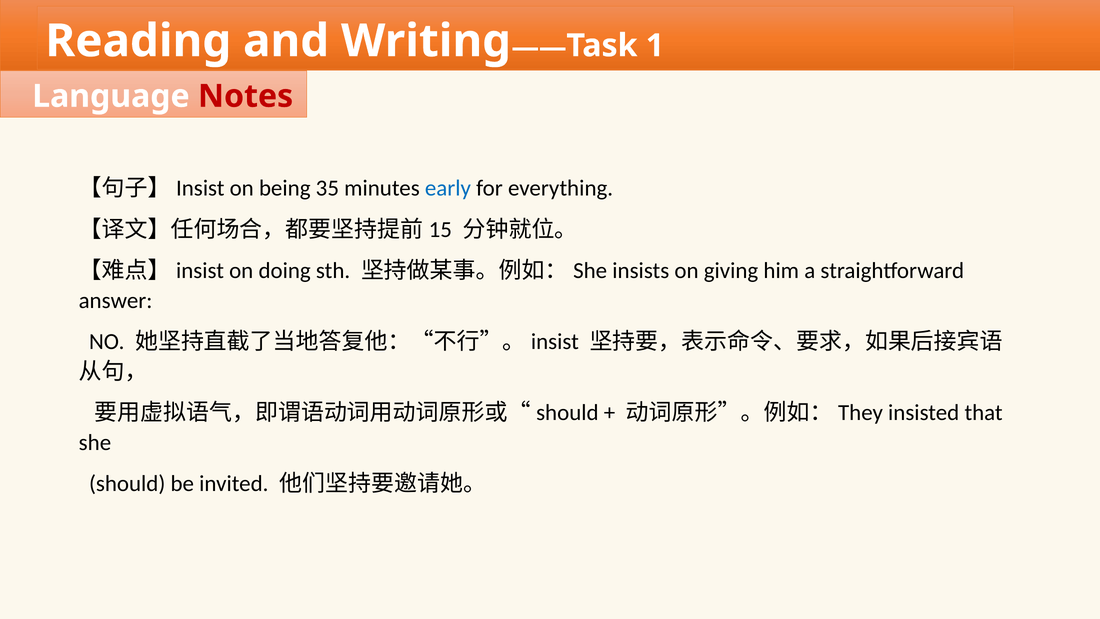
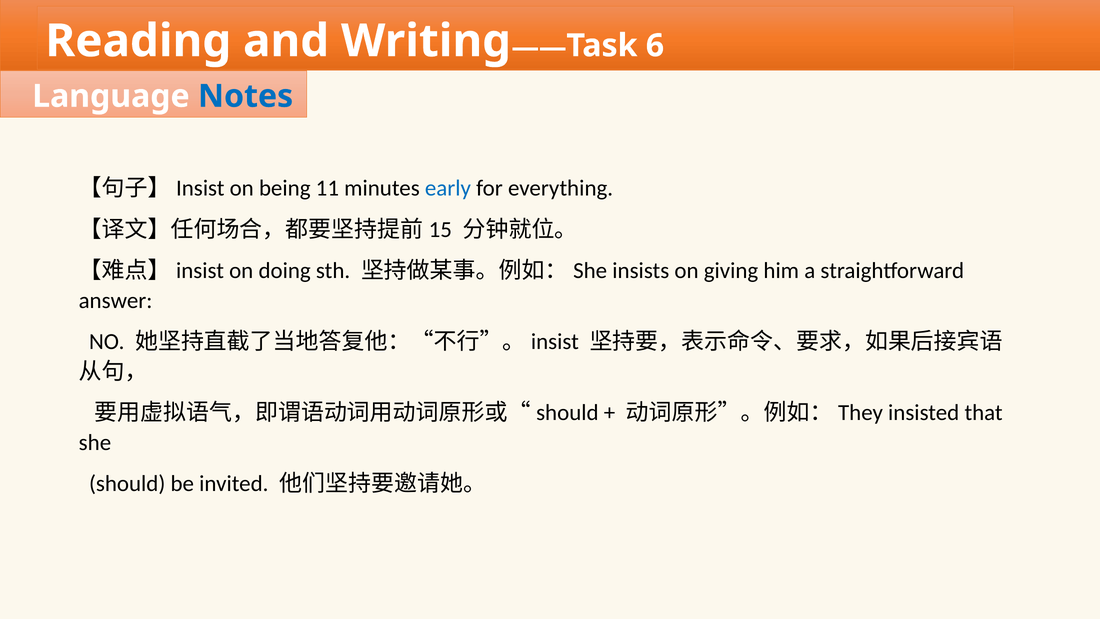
1: 1 -> 6 (655, 46)
Notes colour: red -> blue (246, 96)
35: 35 -> 11 (327, 188)
